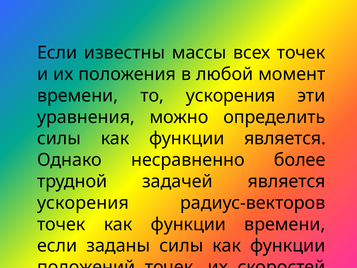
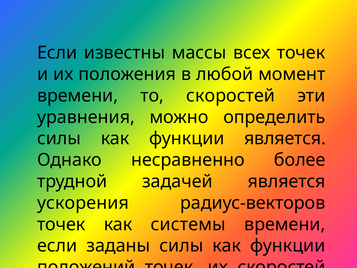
то ускорения: ускорения -> скоростей (231, 96)
точек как функции: функции -> системы (188, 224)
